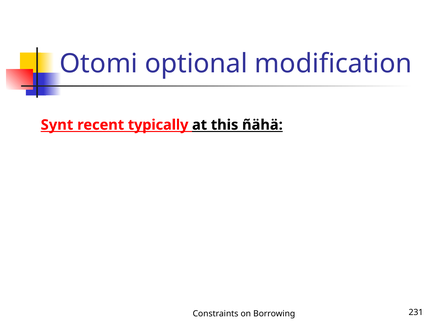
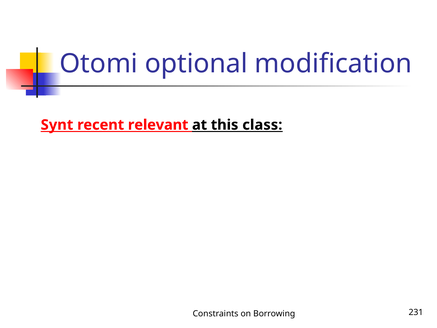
typically: typically -> relevant (158, 125)
ñähä: ñähä -> class (262, 125)
